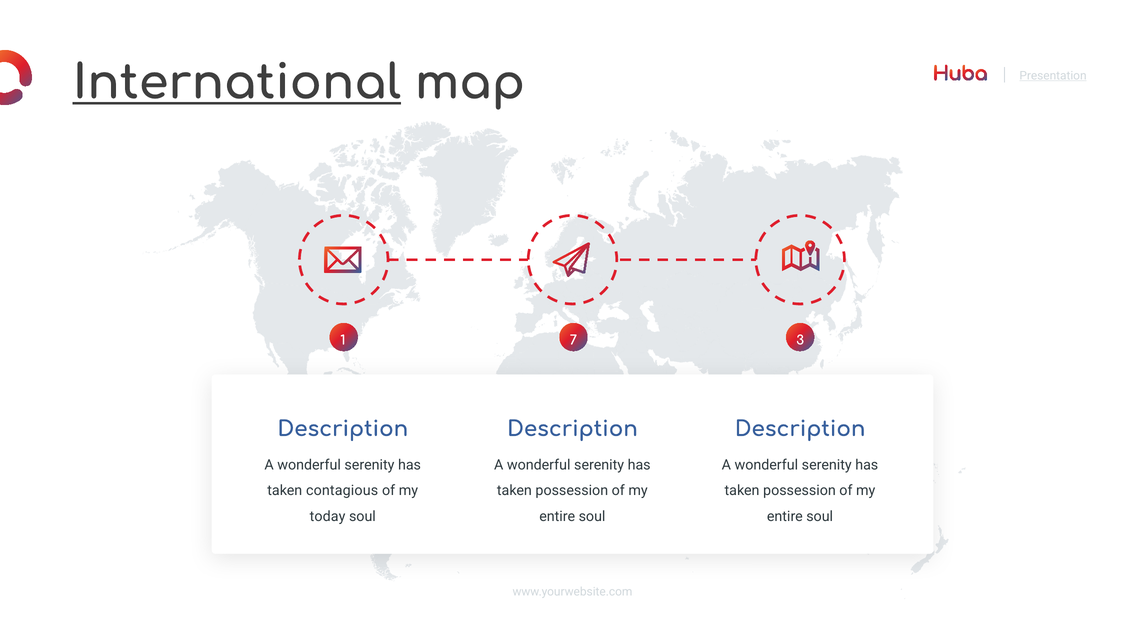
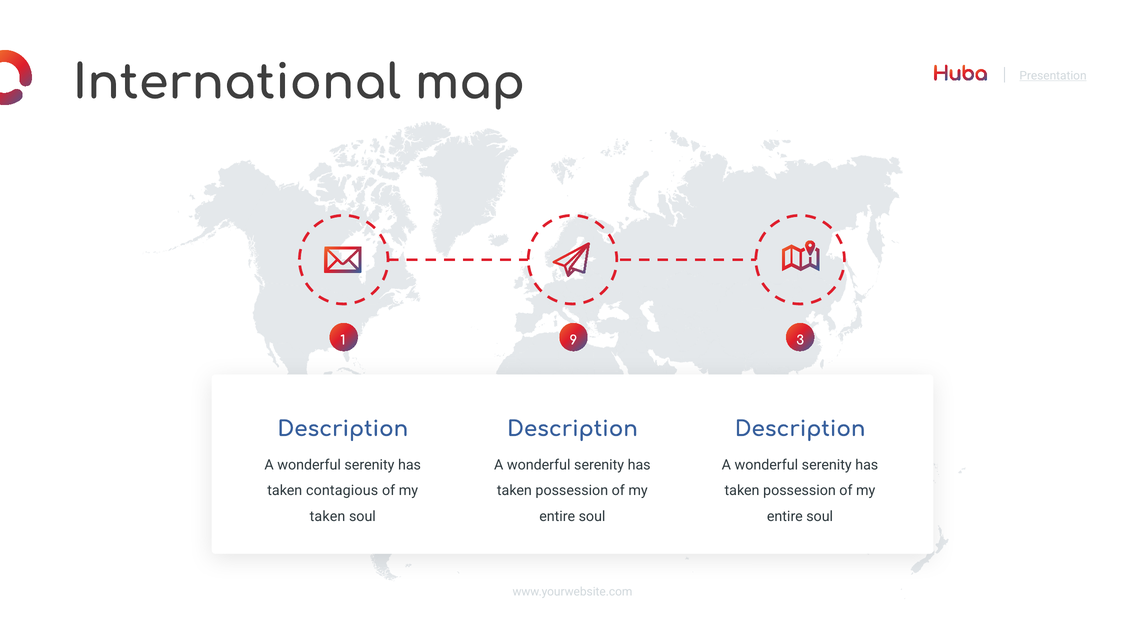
International underline: present -> none (237, 83)
7: 7 -> 9 (573, 340)
today: today -> taken (328, 516)
